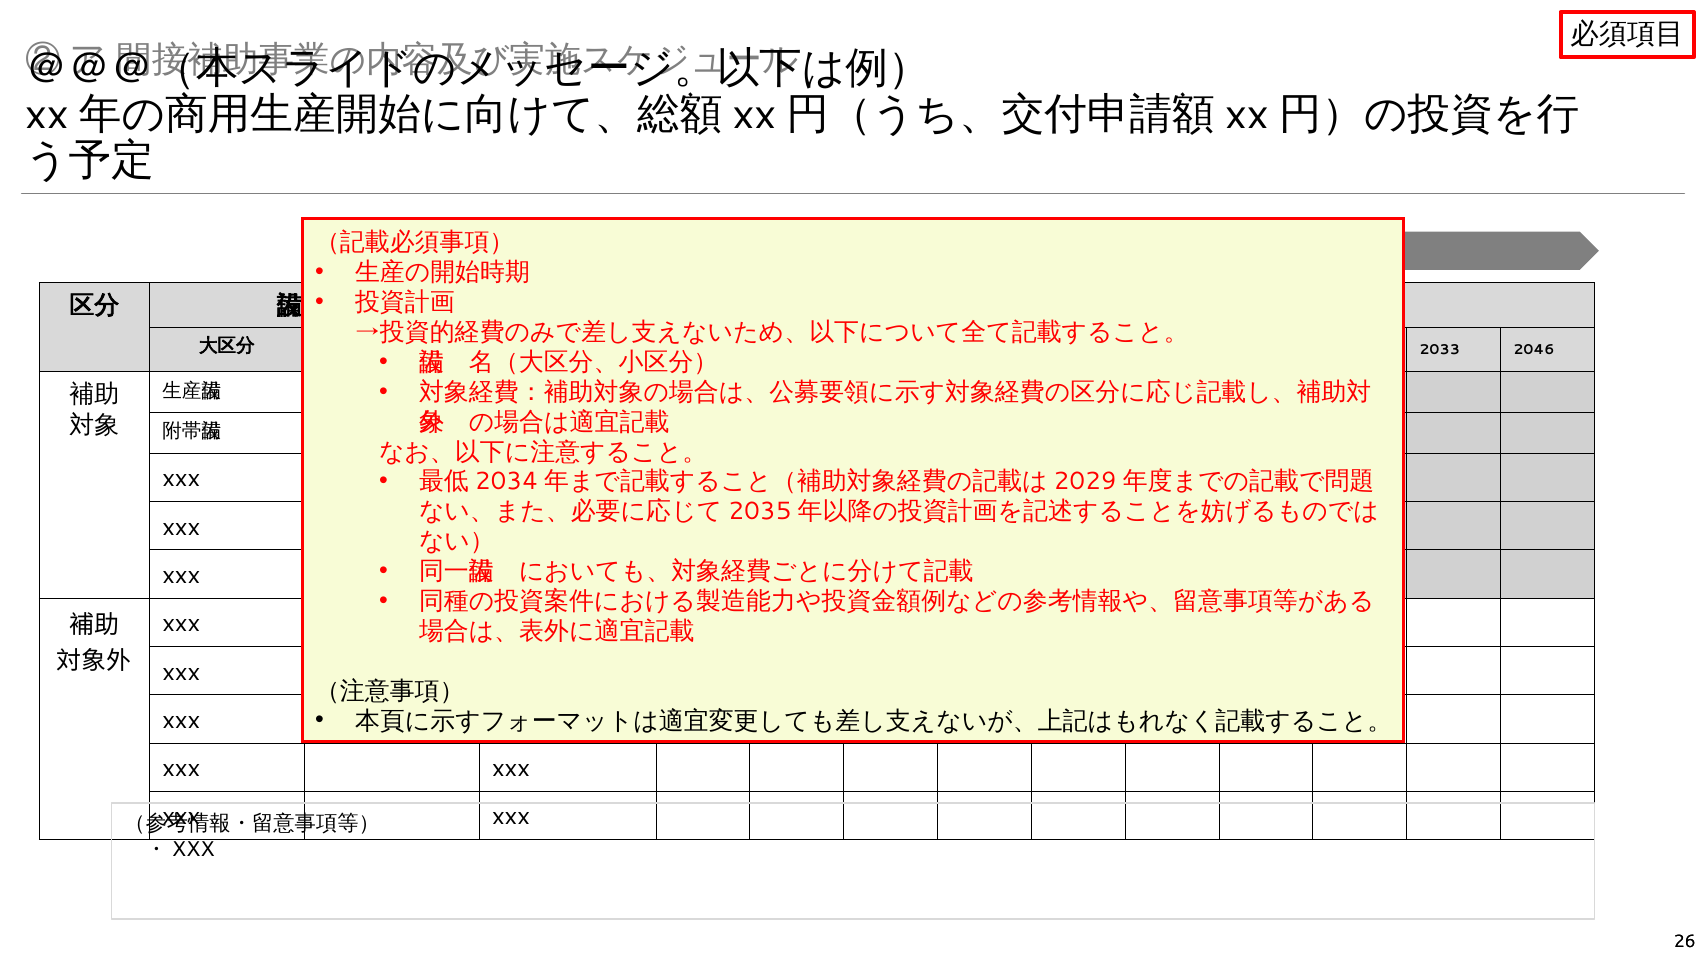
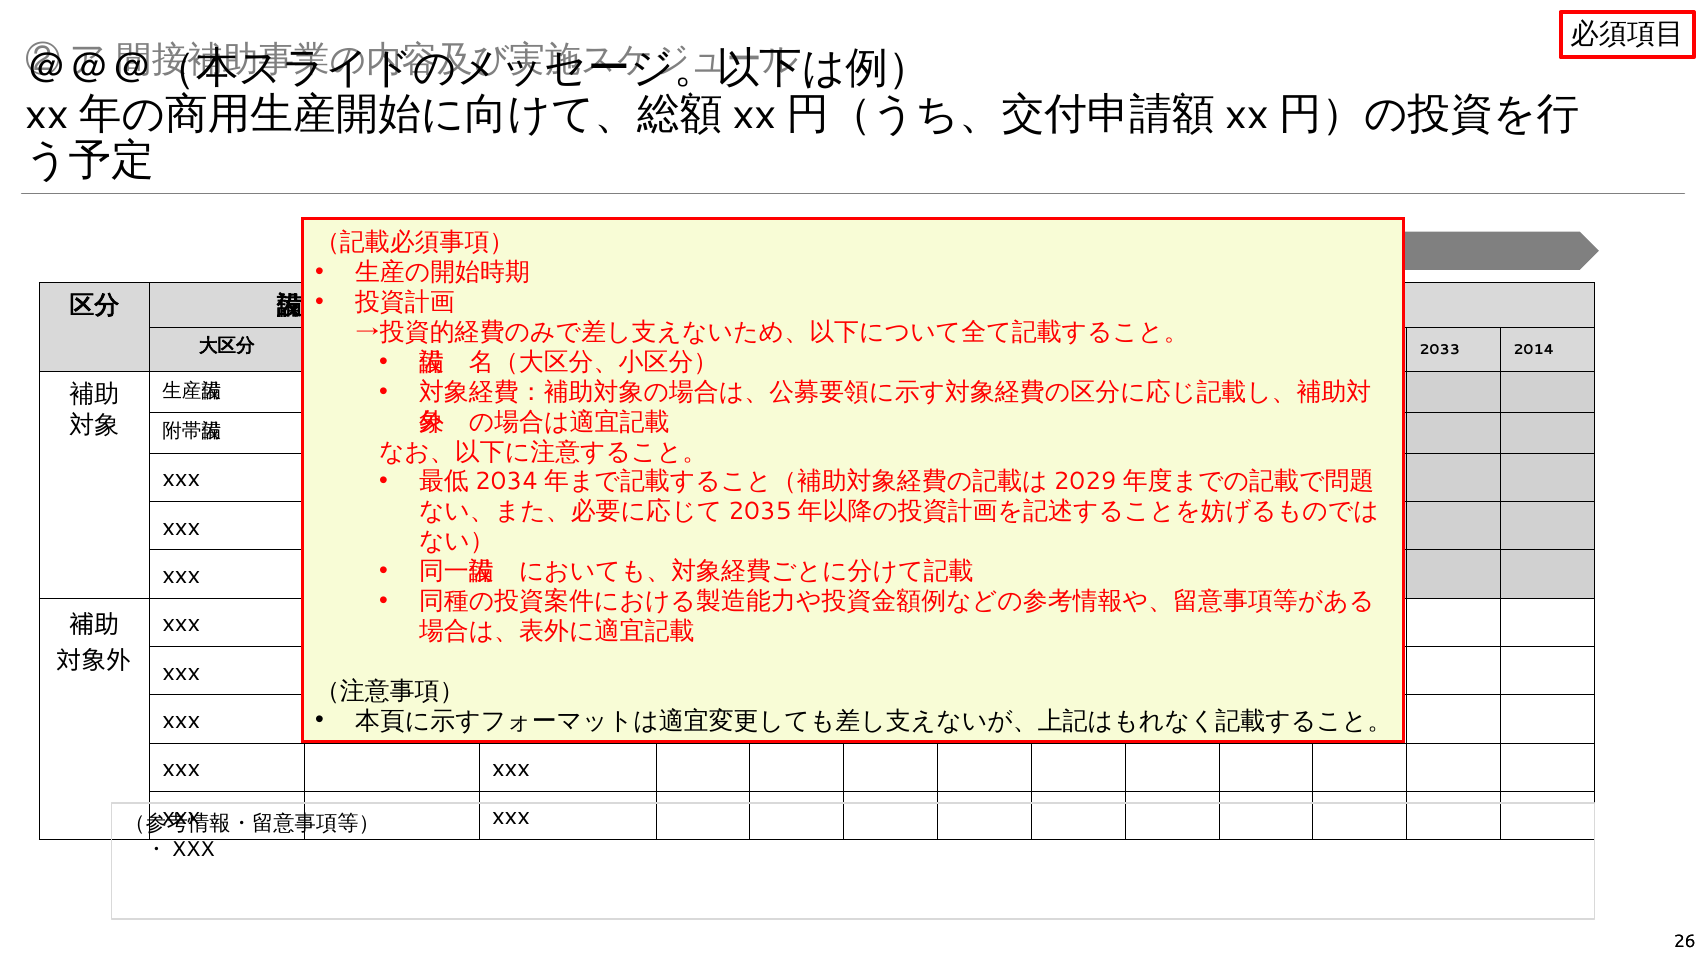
2046: 2046 -> 2014 (1534, 350)
